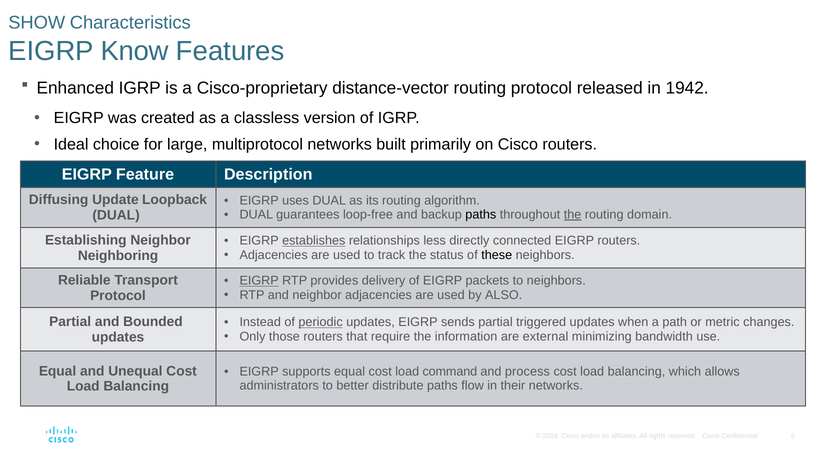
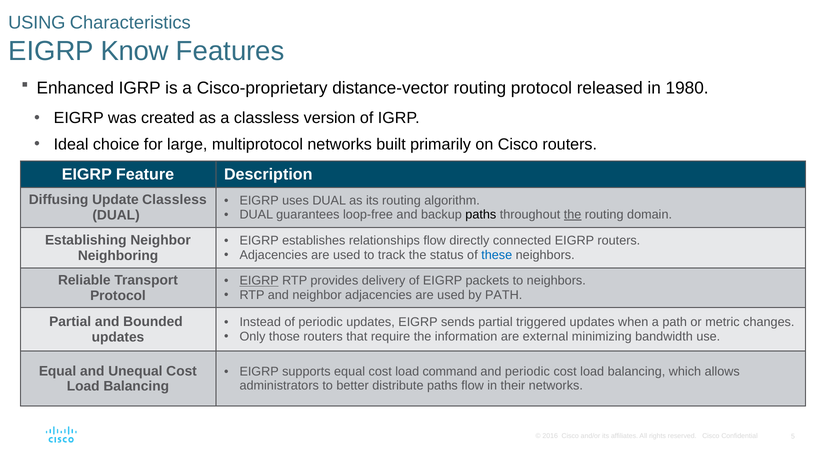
SHOW: SHOW -> USING (37, 23)
1942: 1942 -> 1980 (687, 88)
Update Loopback: Loopback -> Classless (174, 200)
establishes underline: present -> none (314, 241)
relationships less: less -> flow (435, 241)
these colour: black -> blue (497, 255)
by ALSO: ALSO -> PATH (504, 295)
periodic underline: present -> none (321, 322)
and process: process -> periodic (527, 371)
